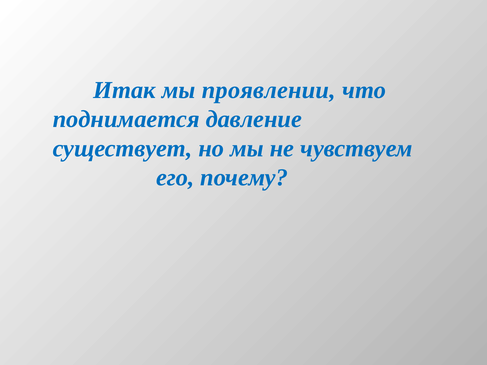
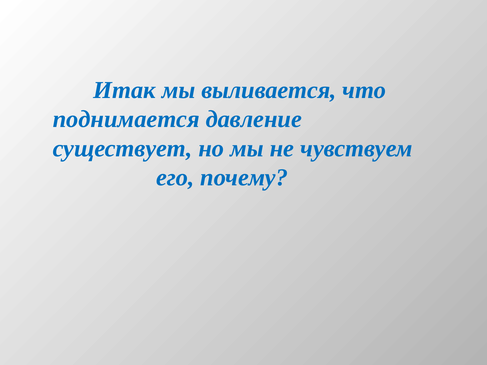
проявлении: проявлении -> выливается (269, 90)
